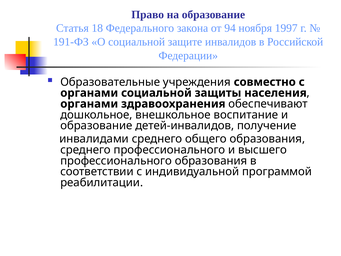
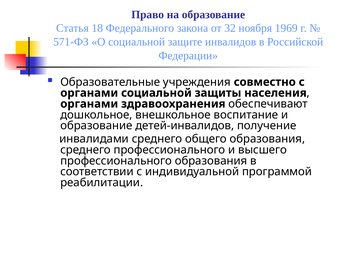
94: 94 -> 32 (230, 28)
1997: 1997 -> 1969 (286, 28)
191-ФЗ: 191-ФЗ -> 571-ФЗ (71, 42)
